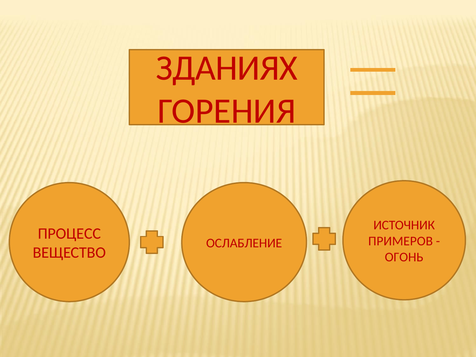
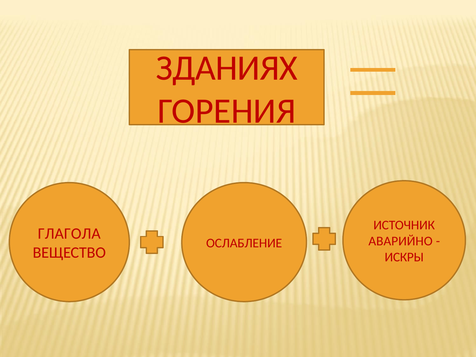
ПРОЦЕСС: ПРОЦЕСС -> ГЛАГОЛА (69, 234)
ПРИМЕРОВ: ПРИМЕРОВ -> АВАРИЙНО (401, 241)
ОГОНЬ: ОГОНЬ -> ИСКРЫ (404, 257)
